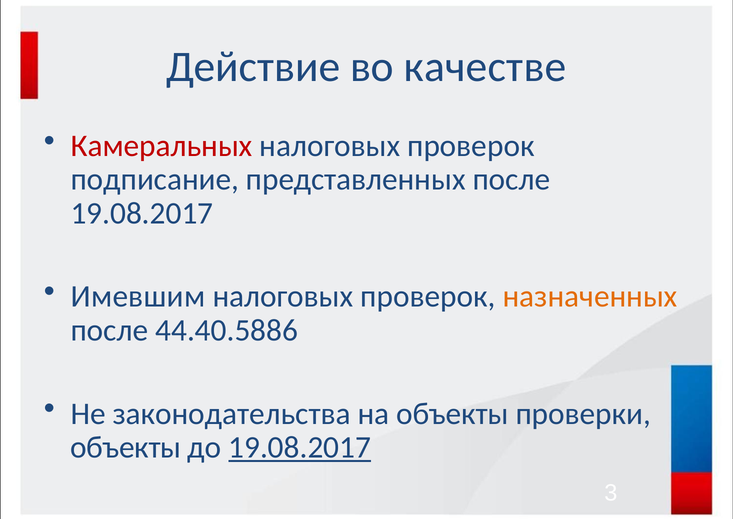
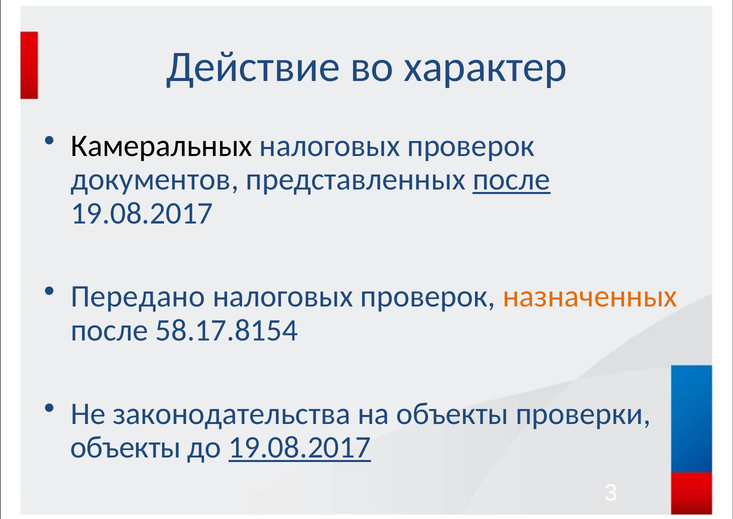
качестве: качестве -> характер (485, 67)
Камеральных colour: red -> black (162, 146)
подписание: подписание -> документов (155, 179)
после underline: none -> present (511, 179)
Имевшим: Имевшим -> Передано (138, 296)
44.40.5886: 44.40.5886 -> 58.17.8154 (227, 330)
